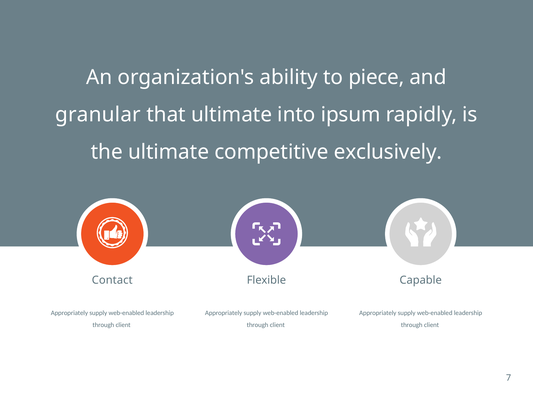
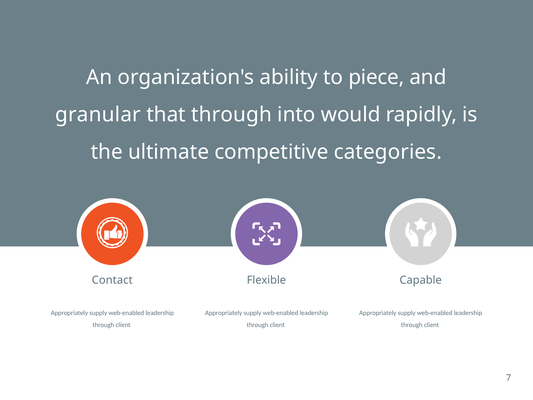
that ultimate: ultimate -> through (232, 115)
ipsum: ipsum -> would (351, 115)
exclusively: exclusively -> categories (388, 152)
